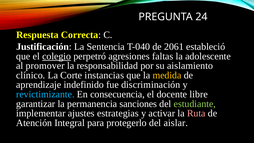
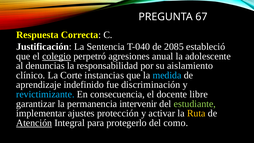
24: 24 -> 67 (201, 17)
2061: 2061 -> 2085 (174, 47)
faltas: faltas -> anual (163, 56)
promover: promover -> denuncias (45, 66)
medida colour: yellow -> light blue (167, 75)
sanciones: sanciones -> intervenir (138, 104)
estrategias: estrategias -> protección (118, 113)
Ruta colour: pink -> yellow (196, 113)
Atención underline: none -> present (34, 123)
aislar: aislar -> como (176, 123)
